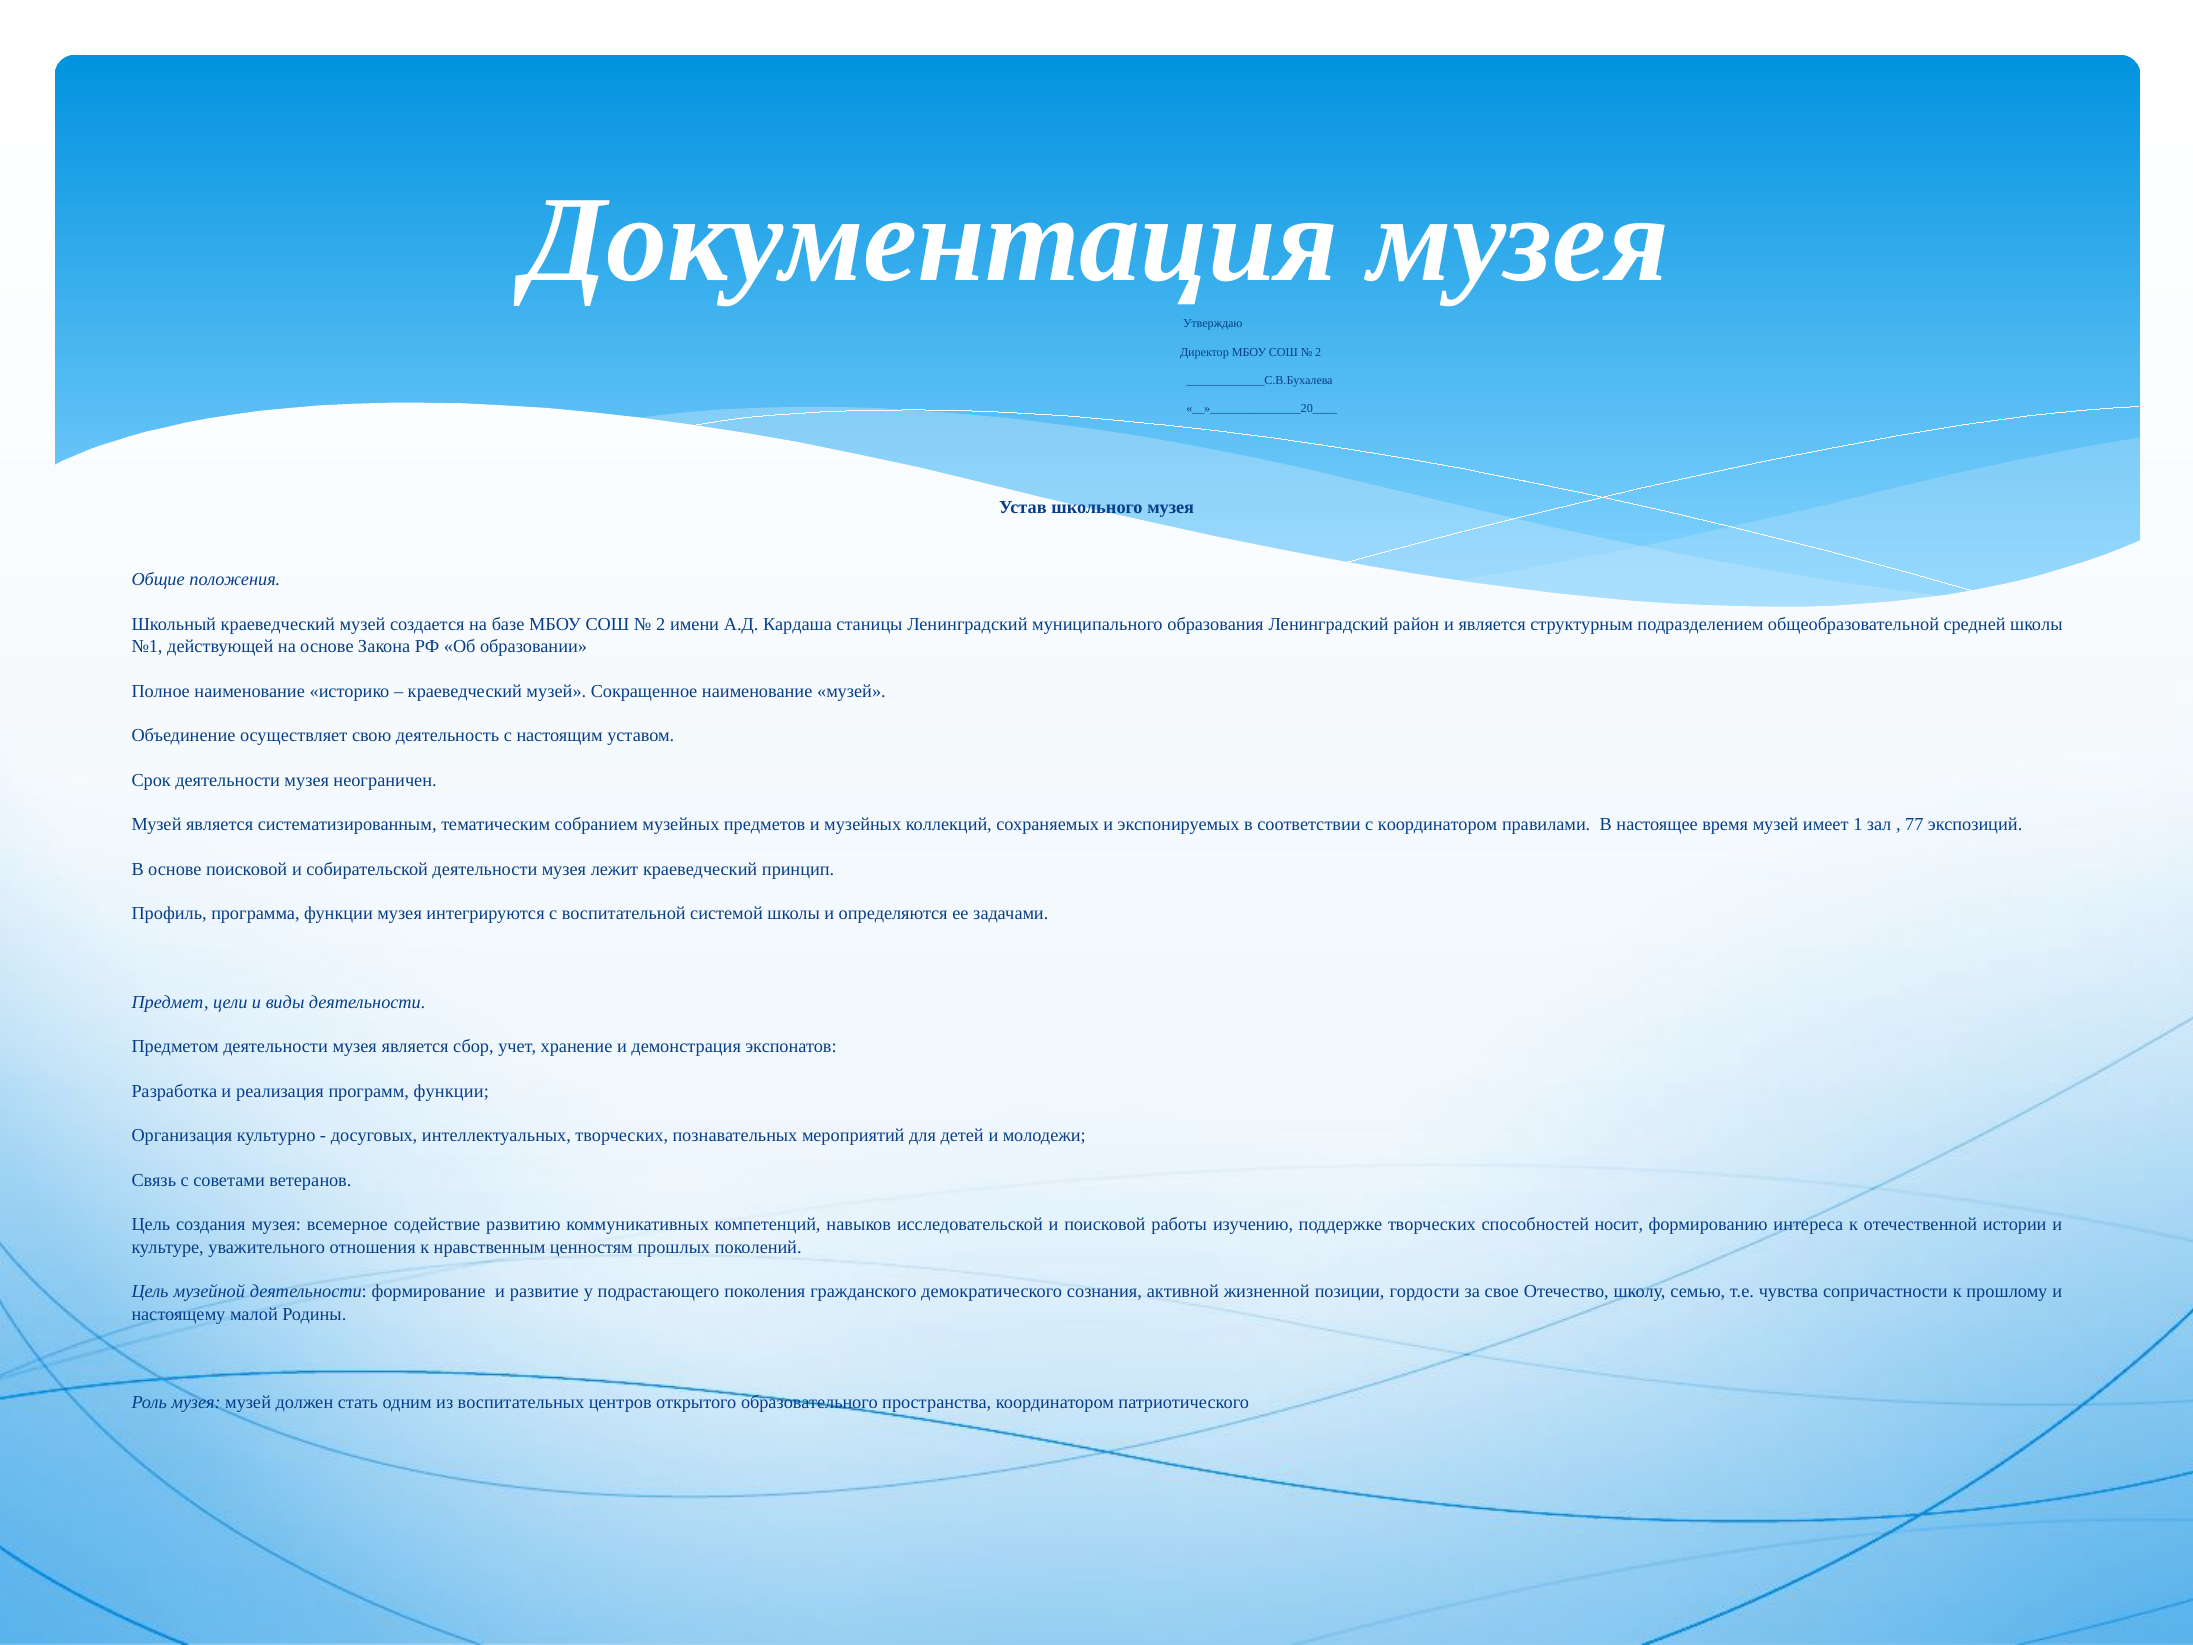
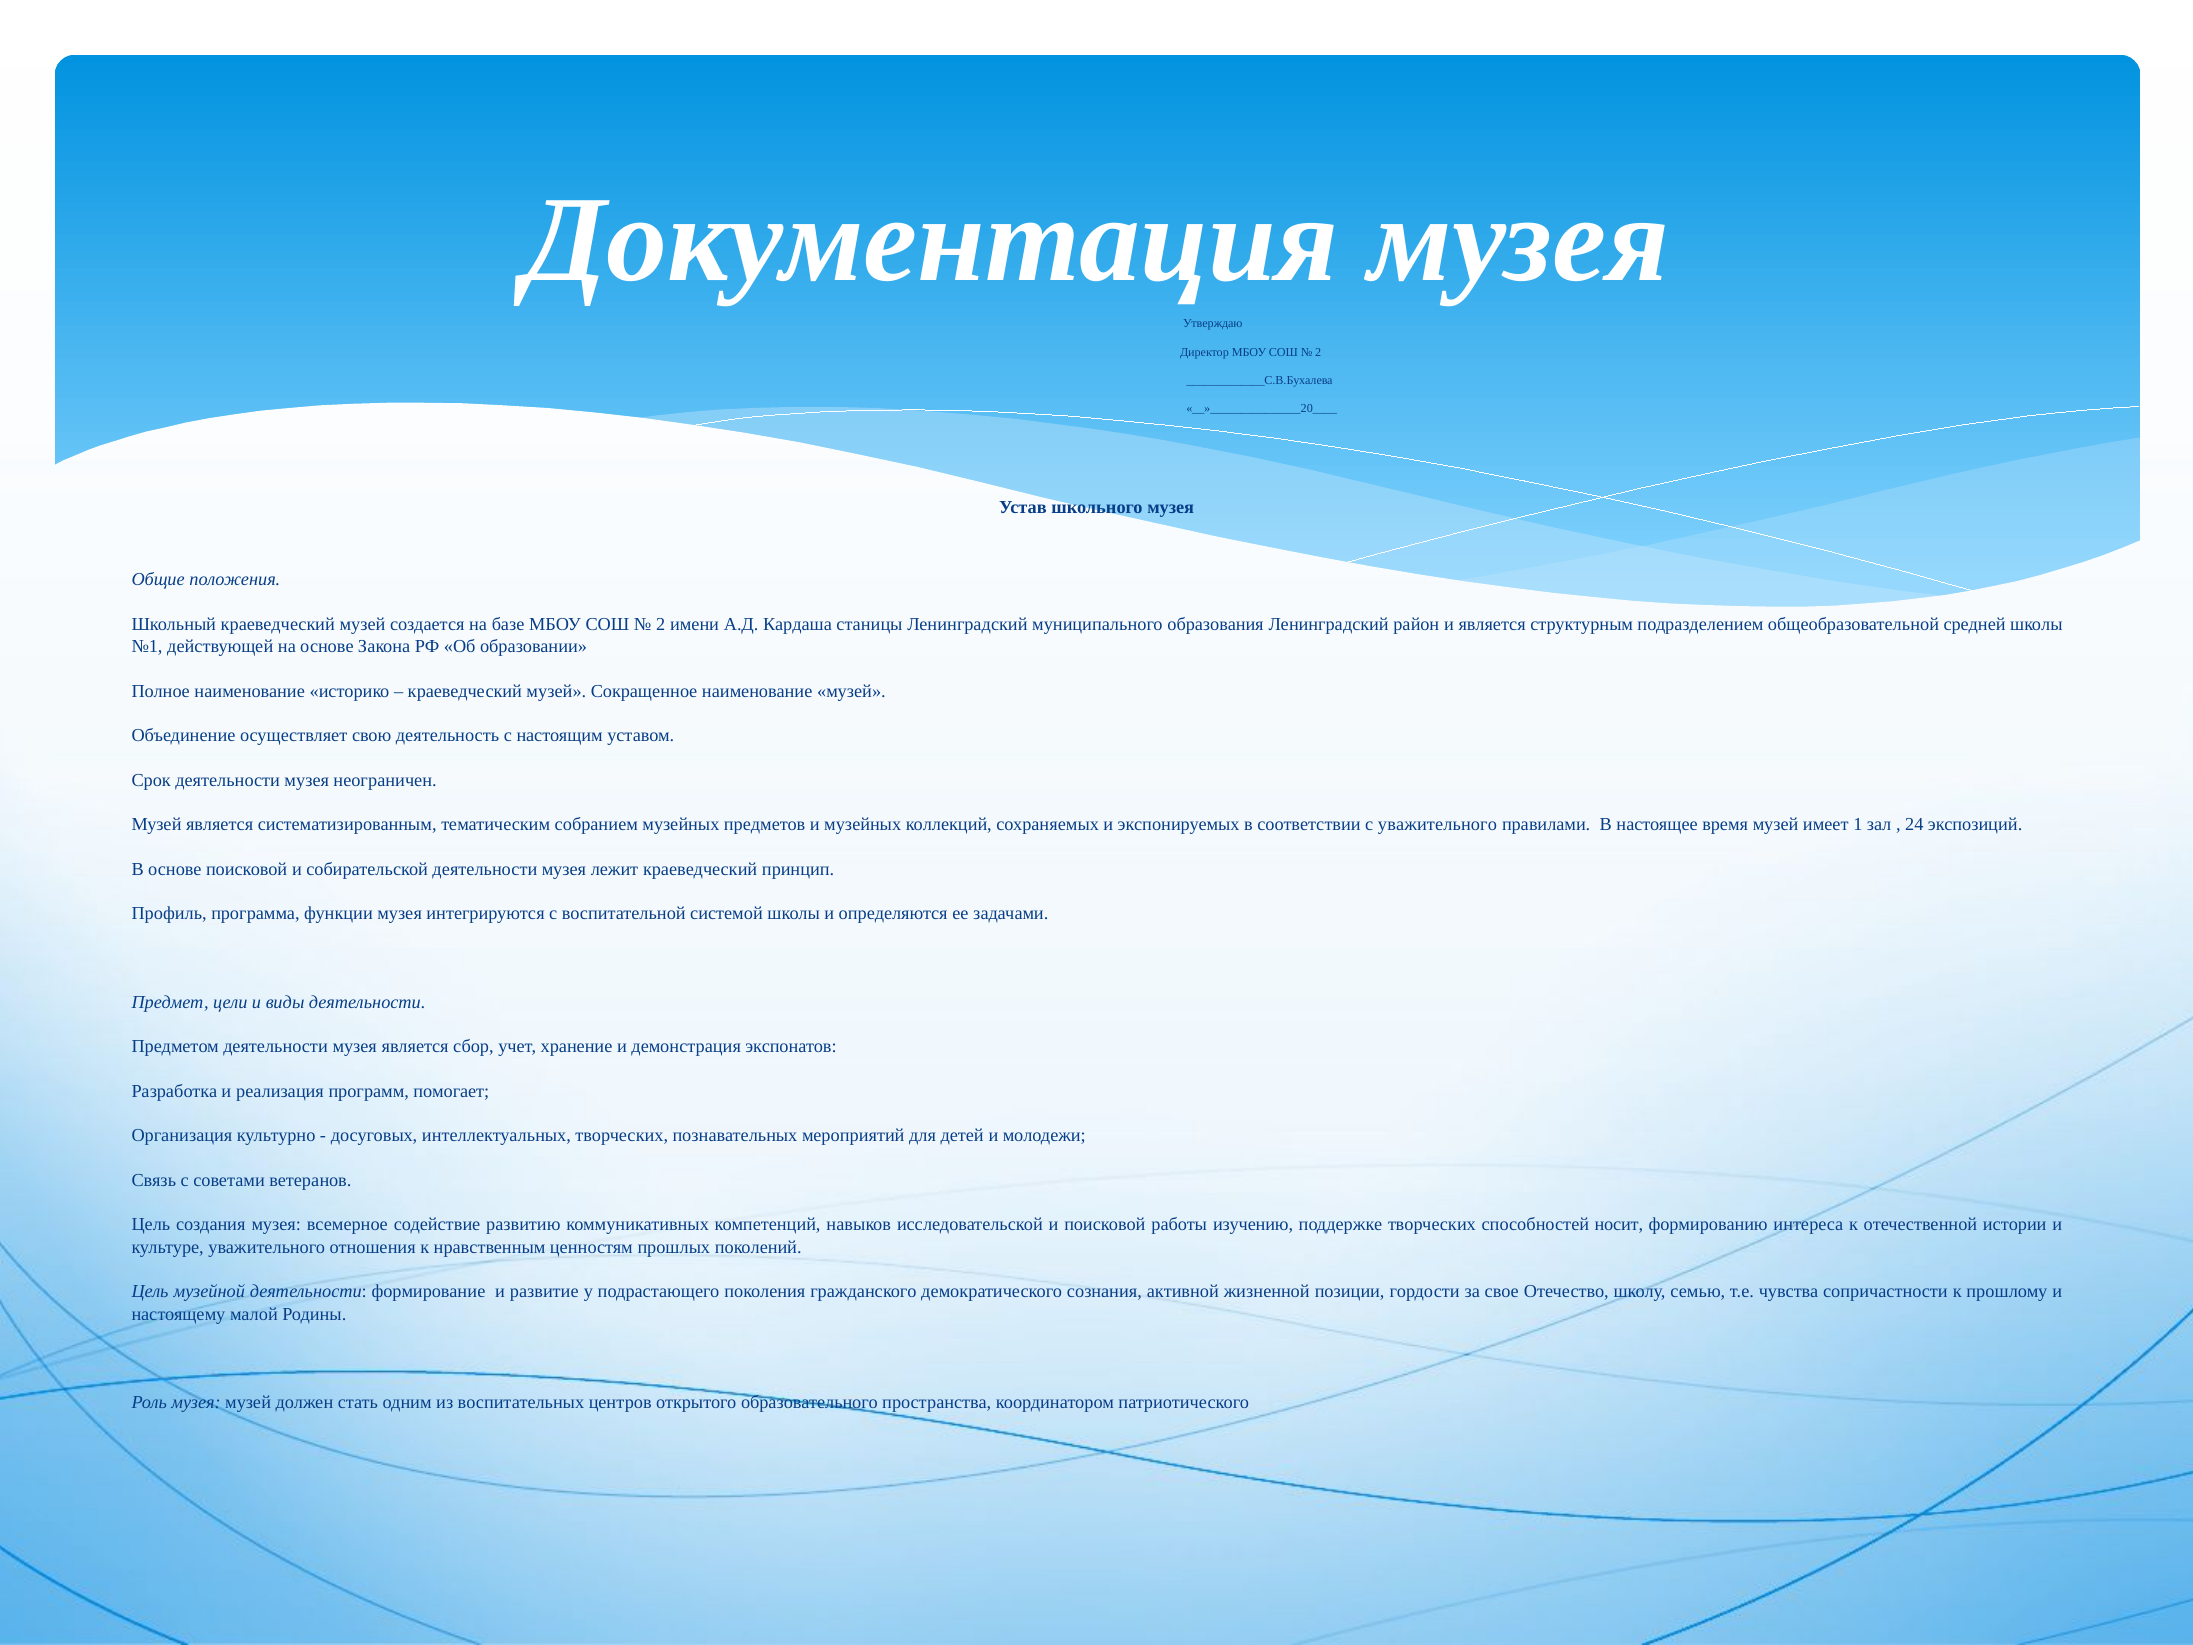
с координатором: координатором -> уважительного (1437, 824)
77: 77 -> 24 (1914, 824)
программ функции: функции -> помогает (451, 1091)
